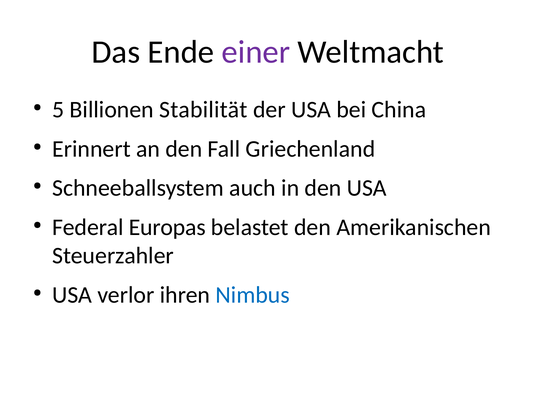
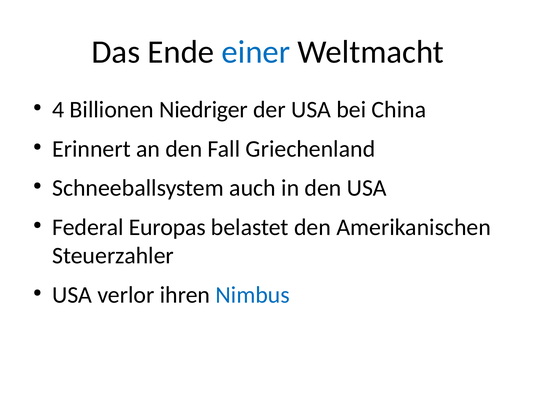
einer colour: purple -> blue (256, 52)
5: 5 -> 4 (58, 110)
Stabilität: Stabilität -> Niedriger (204, 110)
